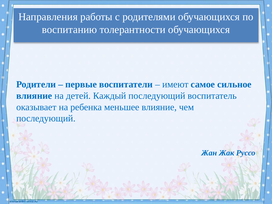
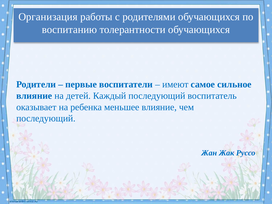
Направления: Направления -> Организация (48, 17)
